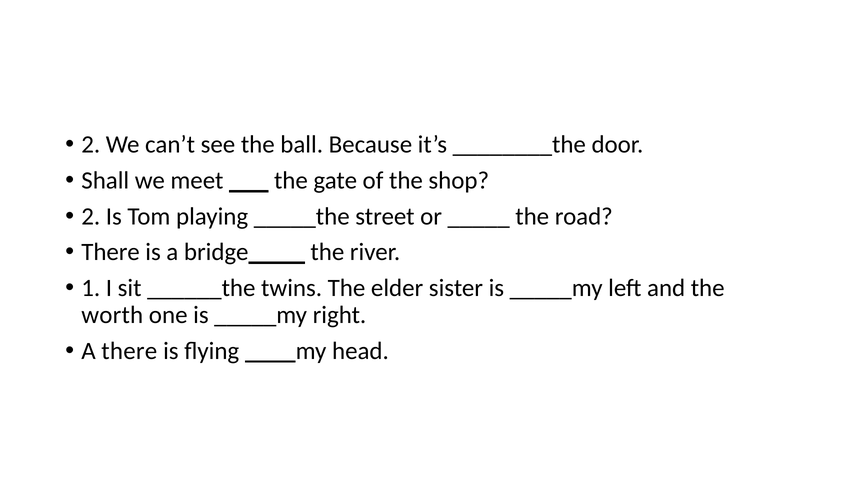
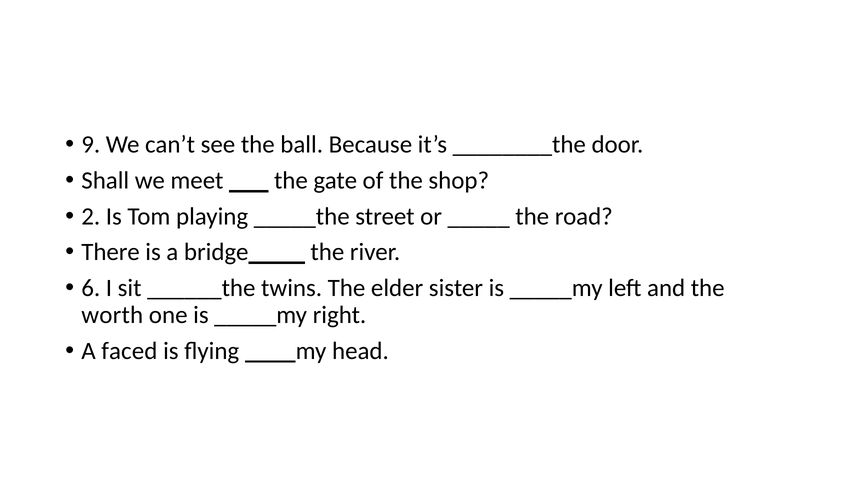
2: 2 -> 9 (91, 145)
1: 1 -> 6 (91, 288)
A there: there -> faced (129, 351)
